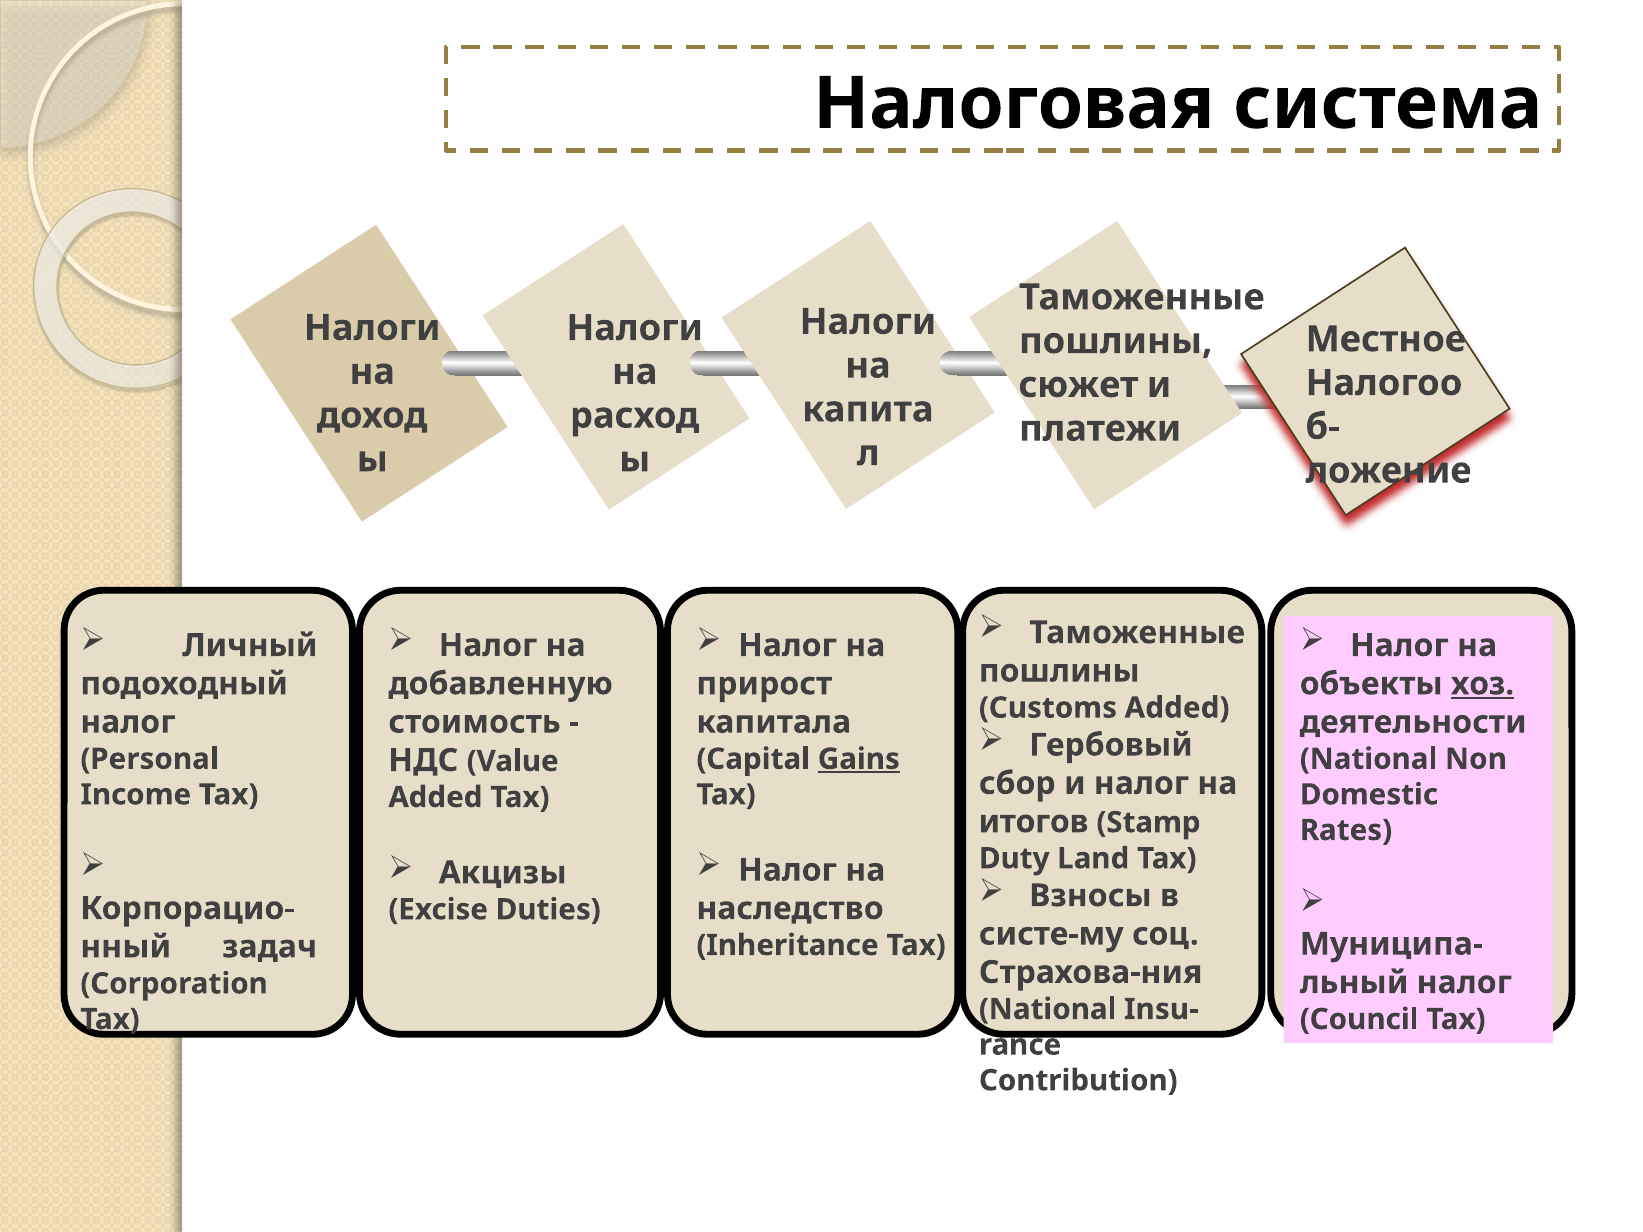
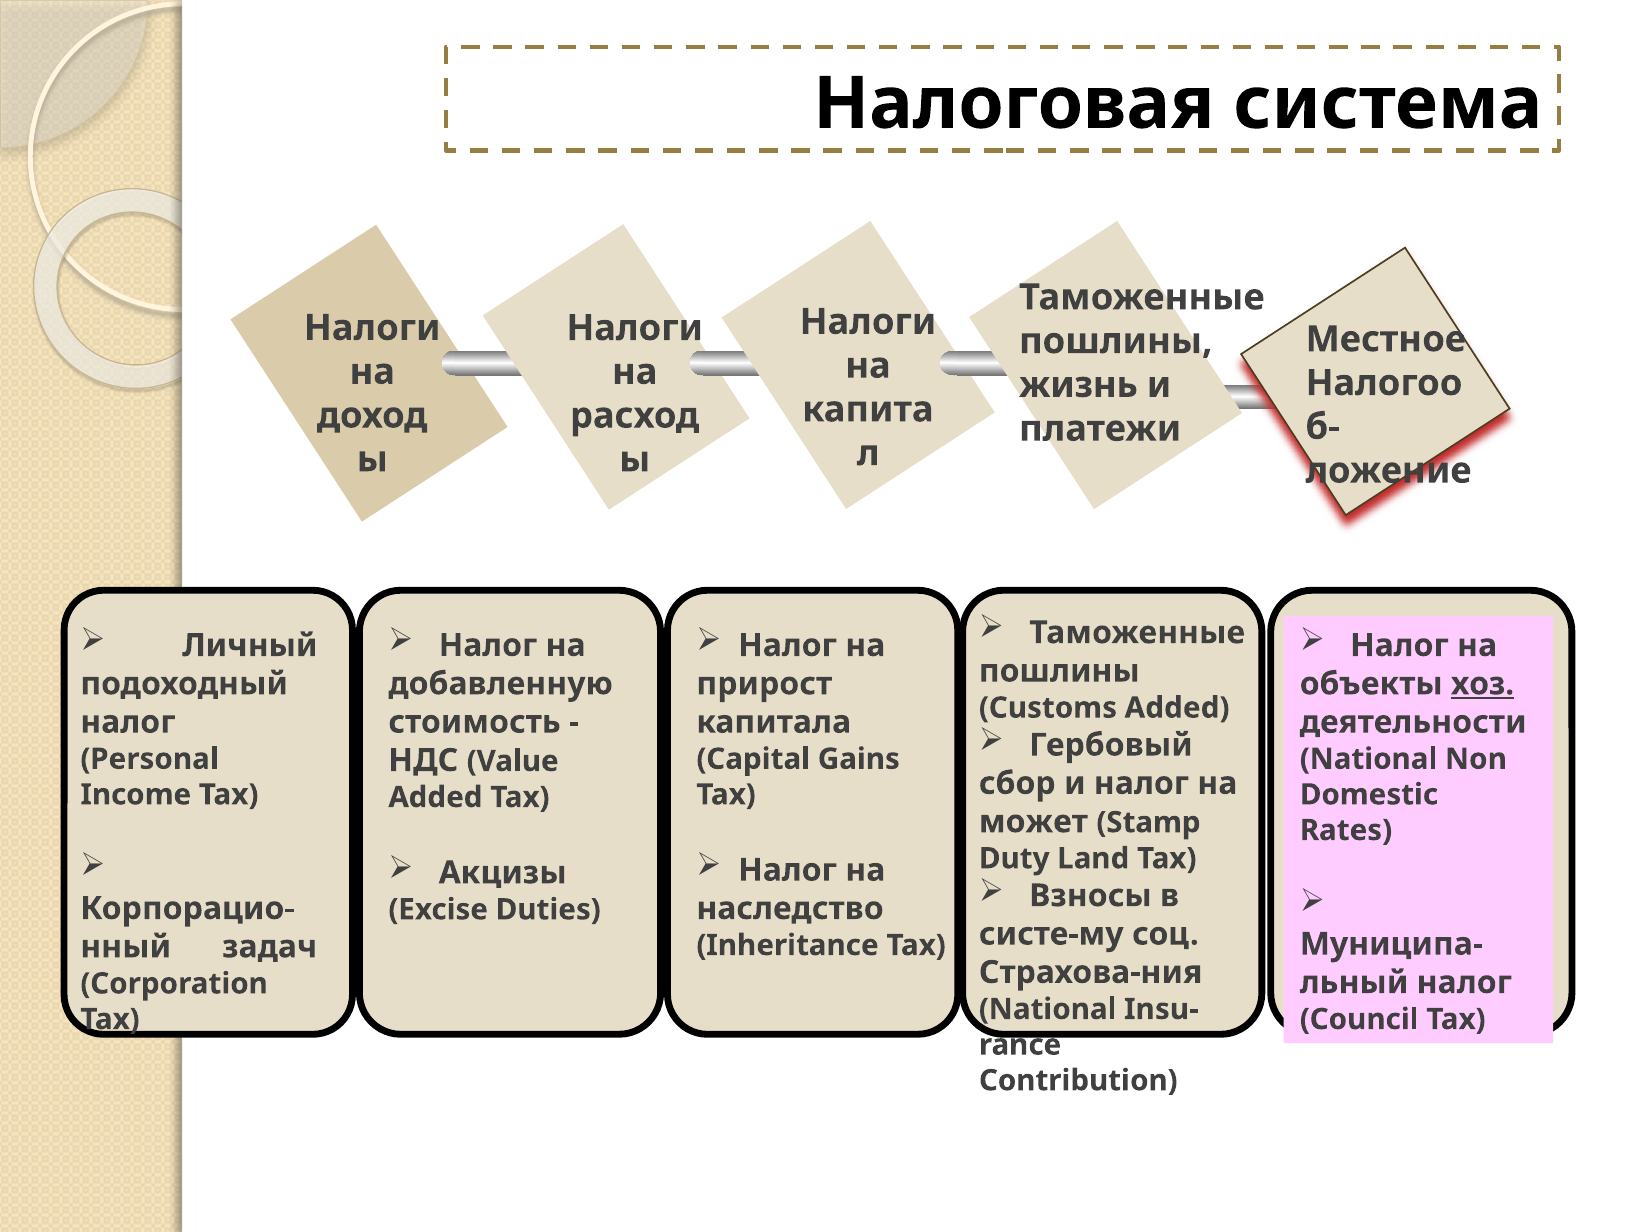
сюжет: сюжет -> жизнь (1078, 385)
Gains underline: present -> none (859, 759)
итогов: итогов -> может (1033, 822)
